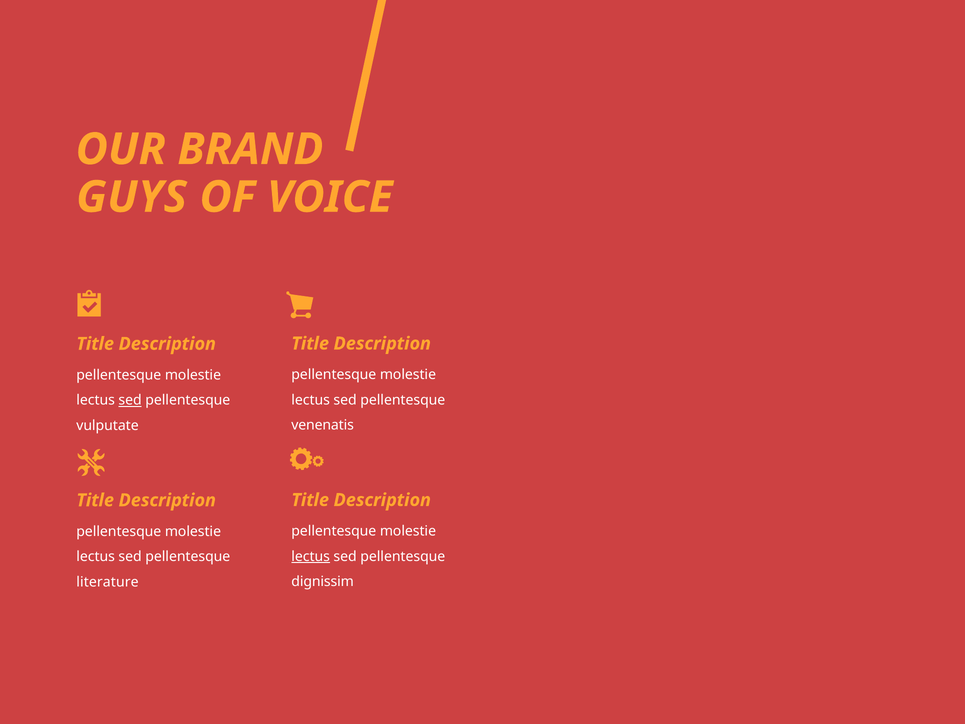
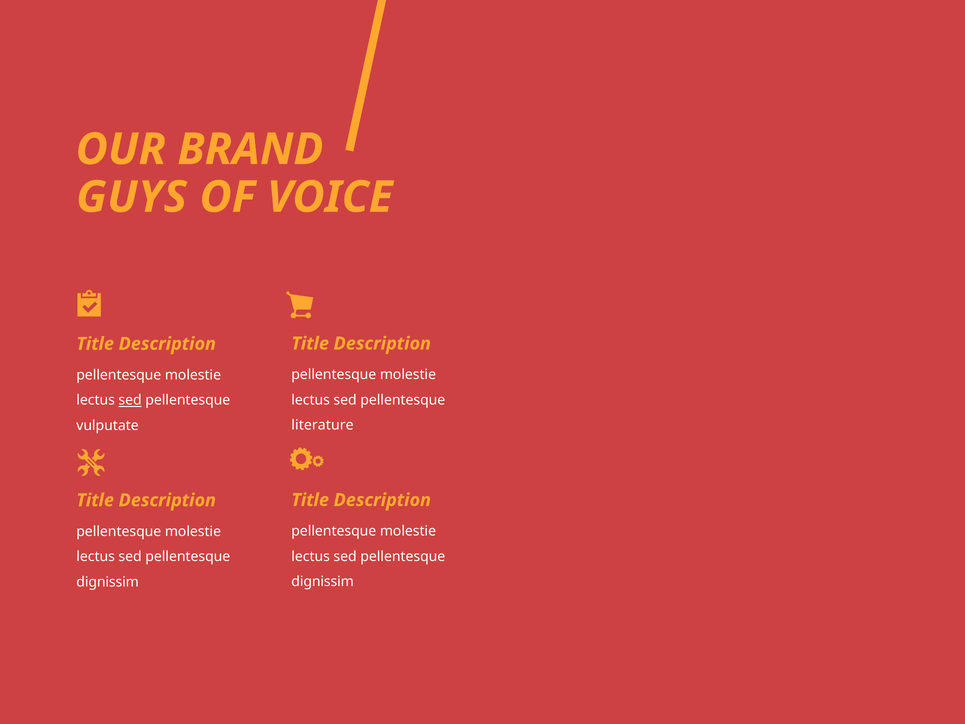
venenatis: venenatis -> literature (322, 425)
lectus underline: present -> none (311, 556)
literature: literature -> dignissim (108, 582)
